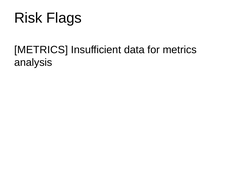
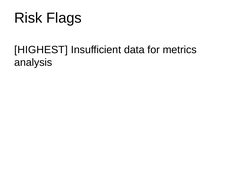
METRICS: METRICS -> HIGHEST (41, 50)
